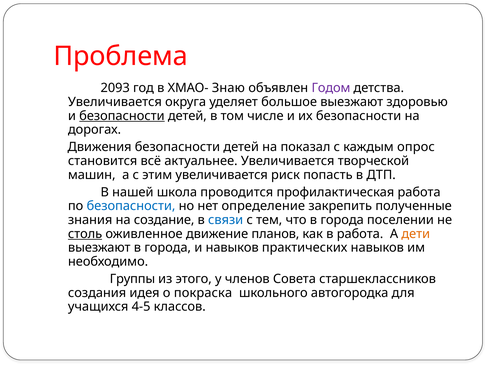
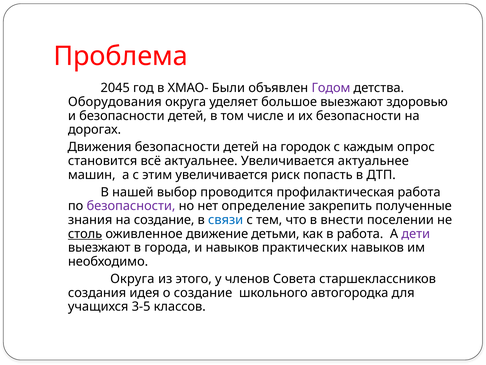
2093: 2093 -> 2045 (115, 88)
Знаю: Знаю -> Были (228, 88)
Увеличивается: Увеличивается -> Оборудования (115, 102)
безопасности underline: present -> none (122, 116)
показал: показал -> городок (305, 147)
Увеличивается творческой: творческой -> актуальнее (373, 161)
школа: школа -> выбор (177, 192)
безопасности colour: blue -> purple (131, 206)
что в города: города -> внести (342, 220)
планов: планов -> детьми (275, 234)
дети colour: orange -> purple (416, 234)
Группы: Группы -> Округа (132, 279)
о покраска: покраска -> создание (203, 292)
4-5: 4-5 -> 3-5 (141, 306)
